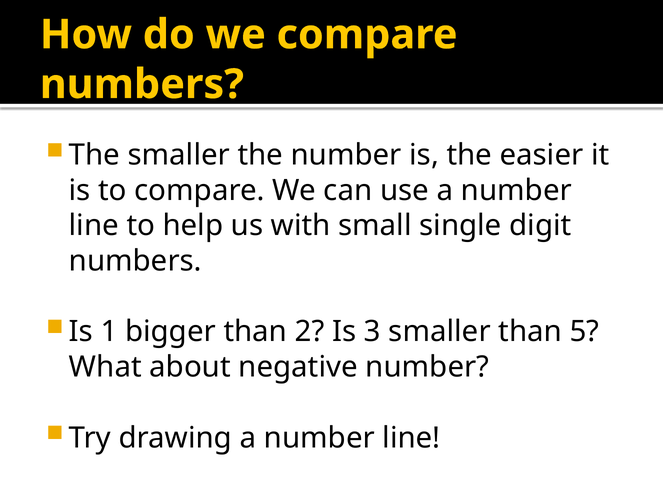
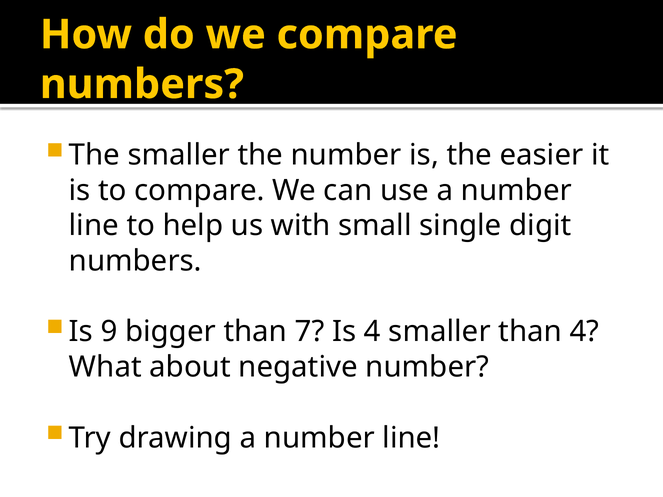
1: 1 -> 9 (109, 332)
2: 2 -> 7 (310, 332)
Is 3: 3 -> 4 (372, 332)
than 5: 5 -> 4 (584, 332)
